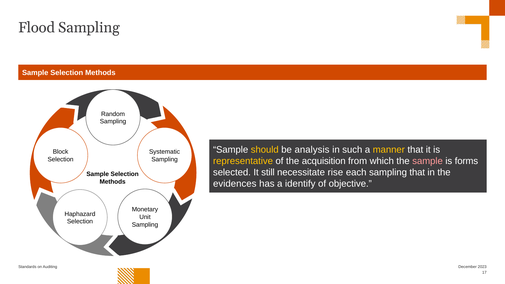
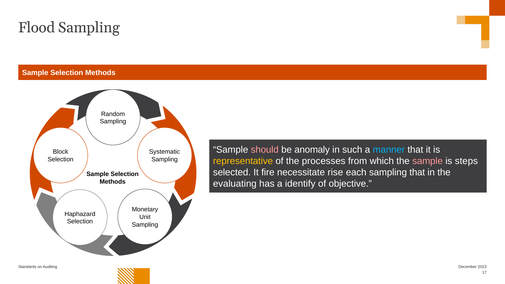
should colour: yellow -> pink (265, 150)
analysis: analysis -> anomaly (312, 150)
manner colour: yellow -> light blue (389, 150)
acquisition: acquisition -> processes (324, 161)
forms: forms -> steps (466, 161)
still: still -> fire (268, 172)
evidences: evidences -> evaluating (235, 184)
